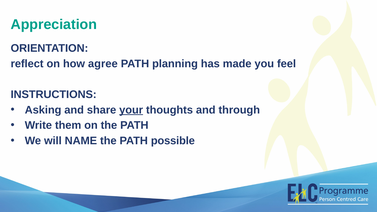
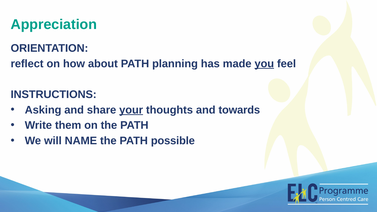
agree: agree -> about (103, 64)
you underline: none -> present (264, 64)
through: through -> towards (239, 110)
